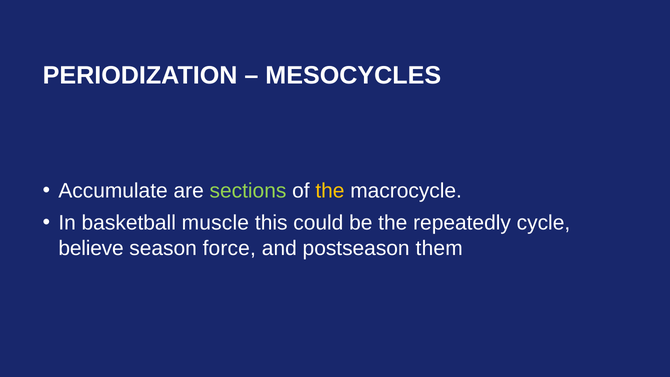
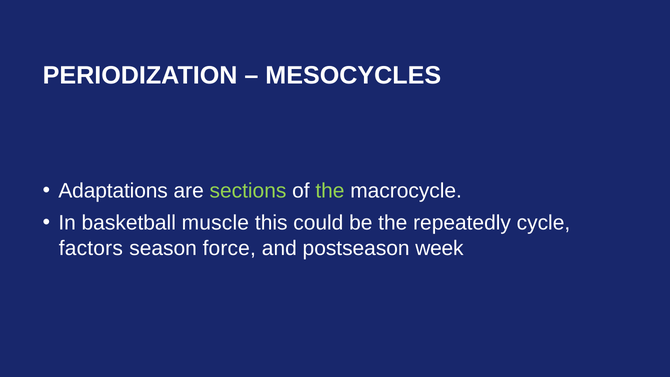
Accumulate: Accumulate -> Adaptations (113, 191)
the colour: yellow -> light green (330, 191)
believe: believe -> factors (91, 248)
them: them -> week (439, 248)
